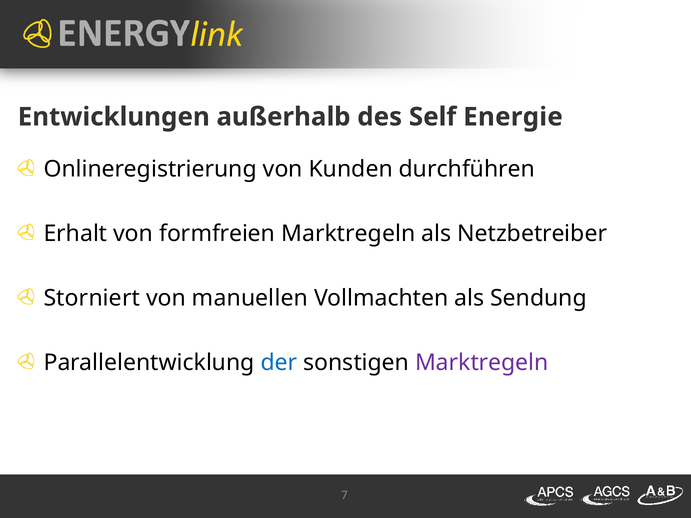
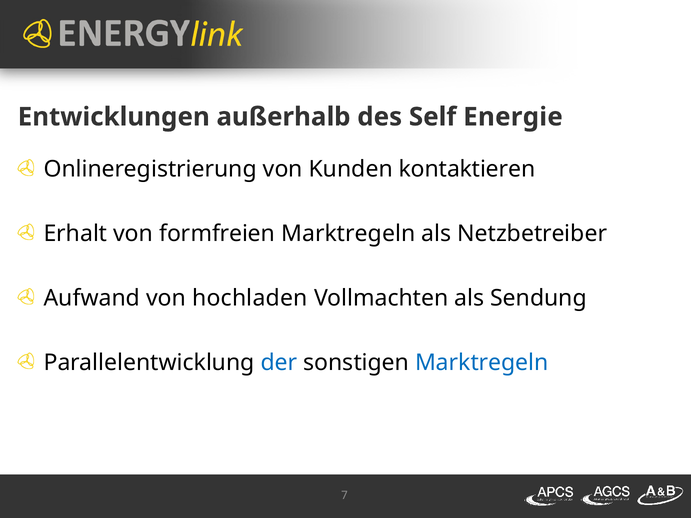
durchführen: durchführen -> kontaktieren (467, 169)
Storniert: Storniert -> Aufwand (92, 298)
manuellen: manuellen -> hochladen (250, 298)
Marktregeln colour: purple -> blue (482, 363)
